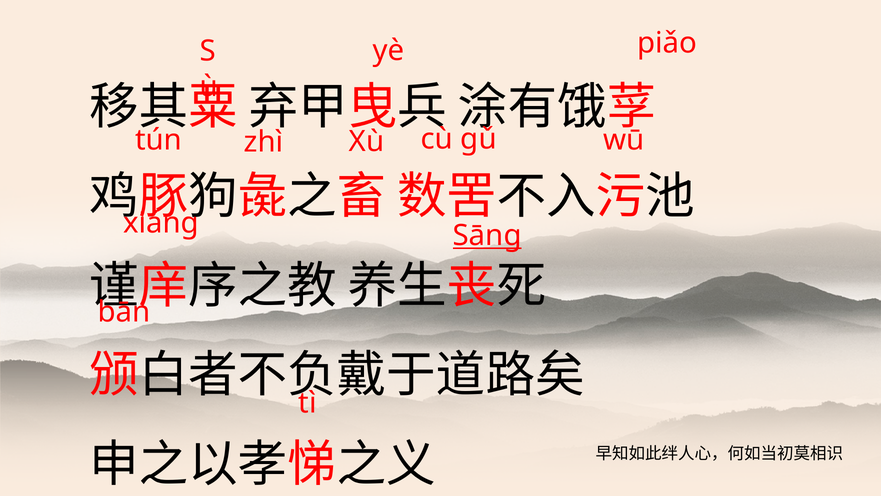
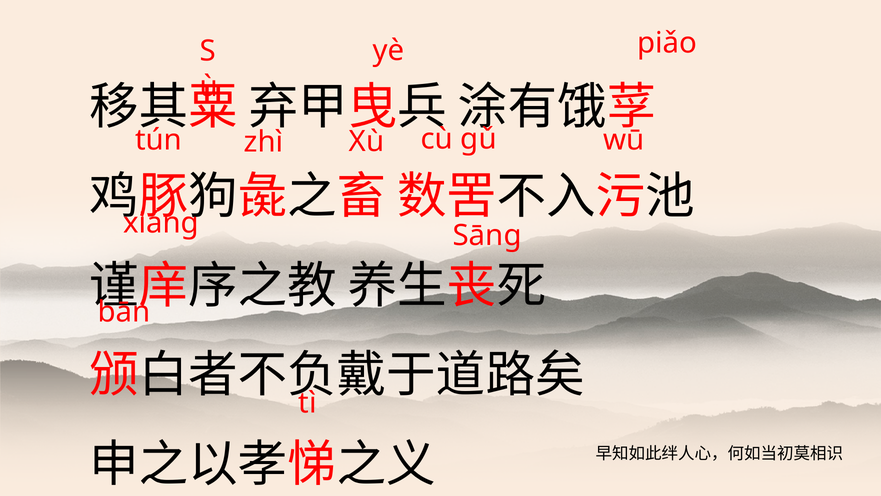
Sāng underline: present -> none (487, 235)
